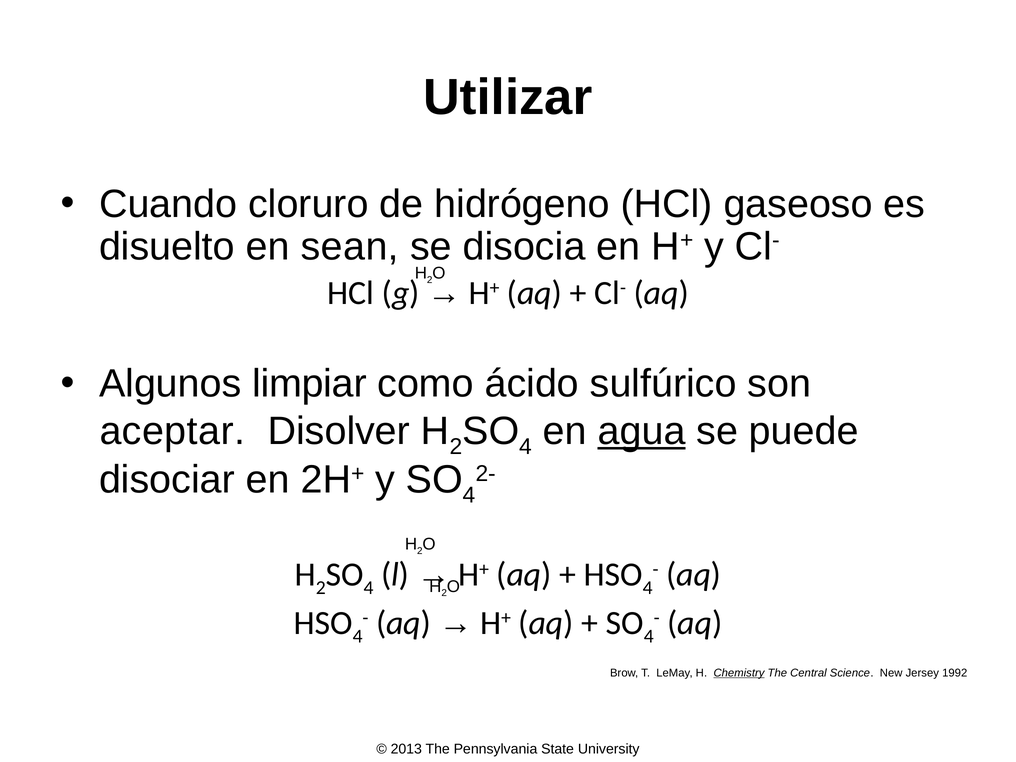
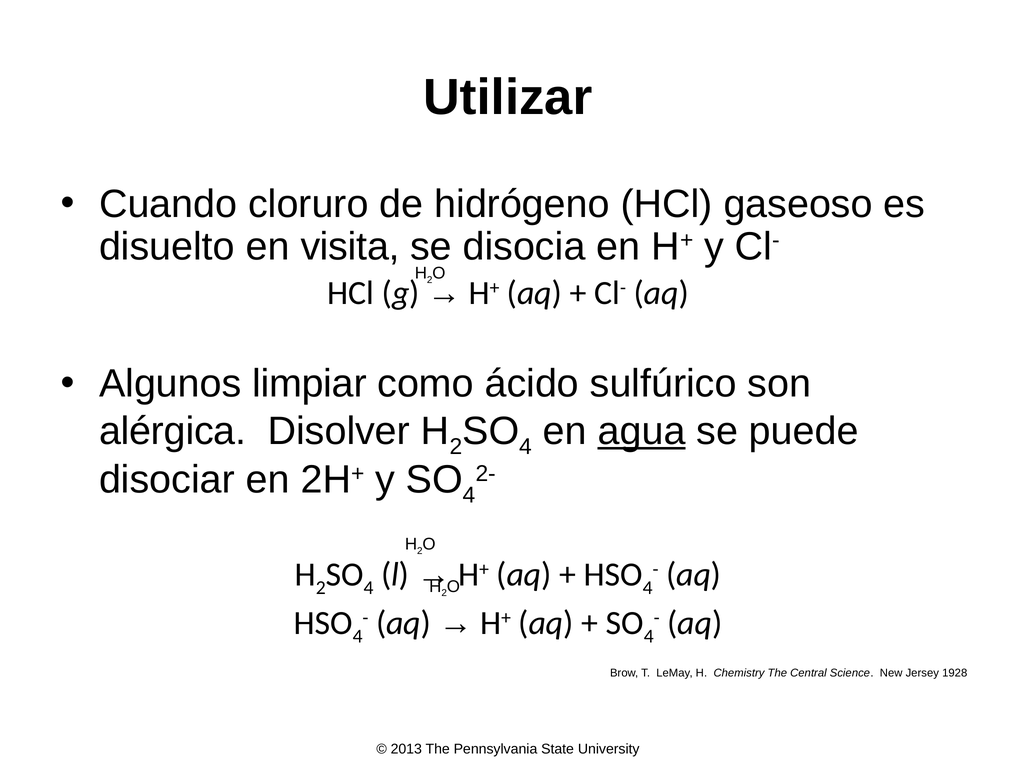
sean: sean -> visita (350, 247)
aceptar: aceptar -> alérgica (173, 431)
Chemistry underline: present -> none (739, 673)
1992: 1992 -> 1928 (955, 673)
